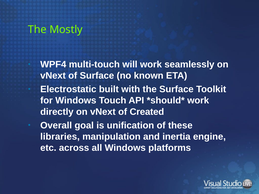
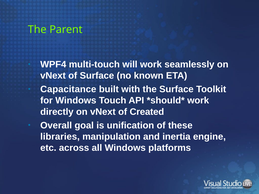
Mostly: Mostly -> Parent (66, 30)
Electrostatic: Electrostatic -> Capacitance (68, 89)
